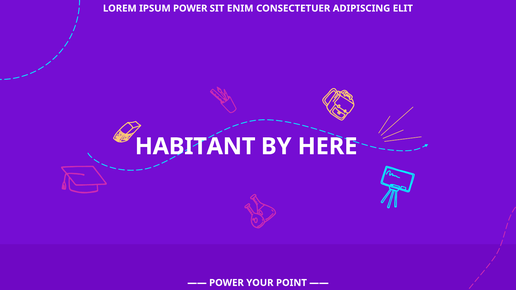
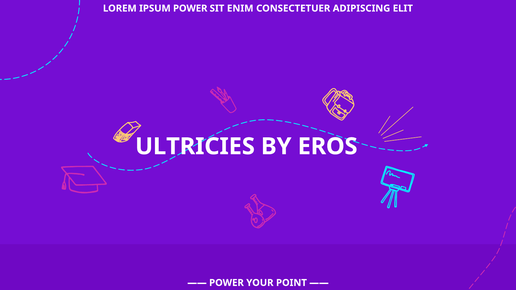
HABITANT: HABITANT -> ULTRICIES (195, 147)
HERE: HERE -> EROS (328, 147)
